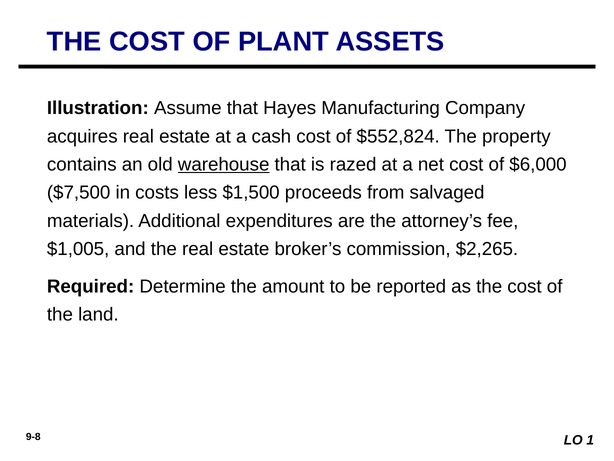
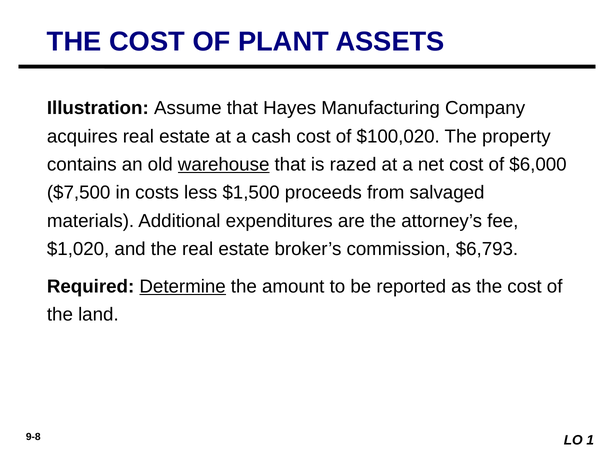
$552,824: $552,824 -> $100,020 (398, 136)
$1,005: $1,005 -> $1,020 (78, 249)
$2,265: $2,265 -> $6,793 (487, 249)
Determine underline: none -> present (183, 286)
